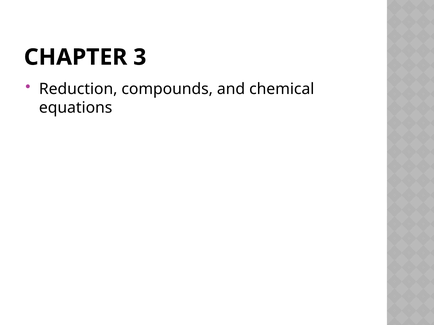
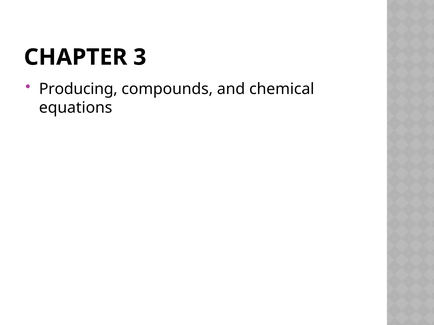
Reduction: Reduction -> Producing (78, 89)
